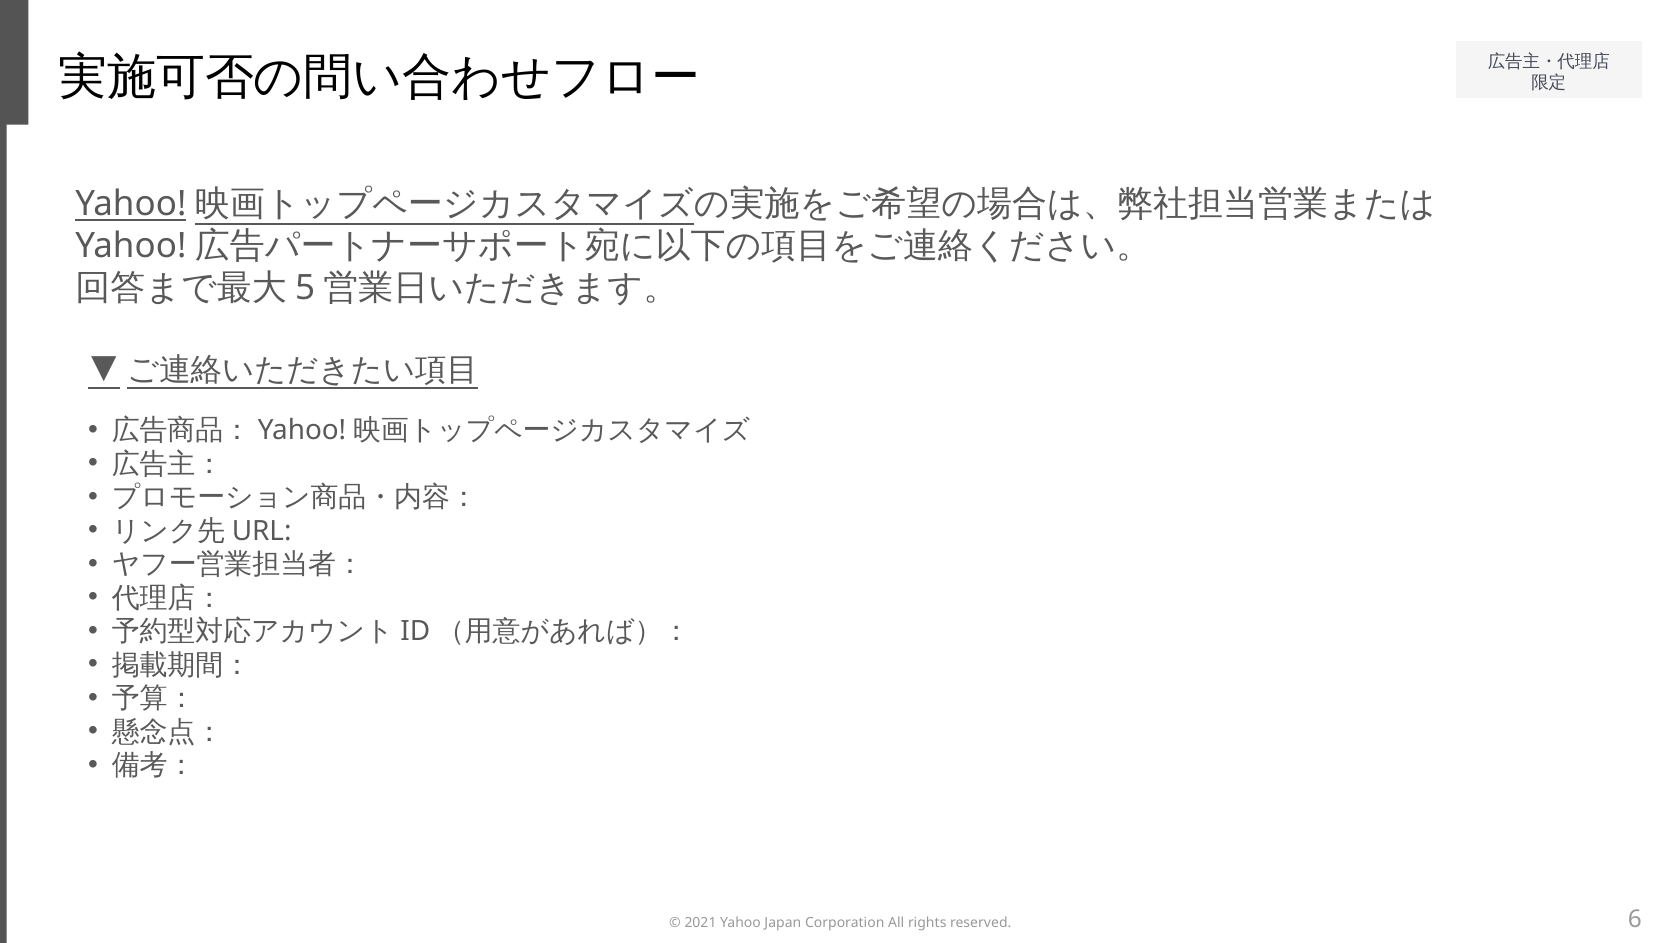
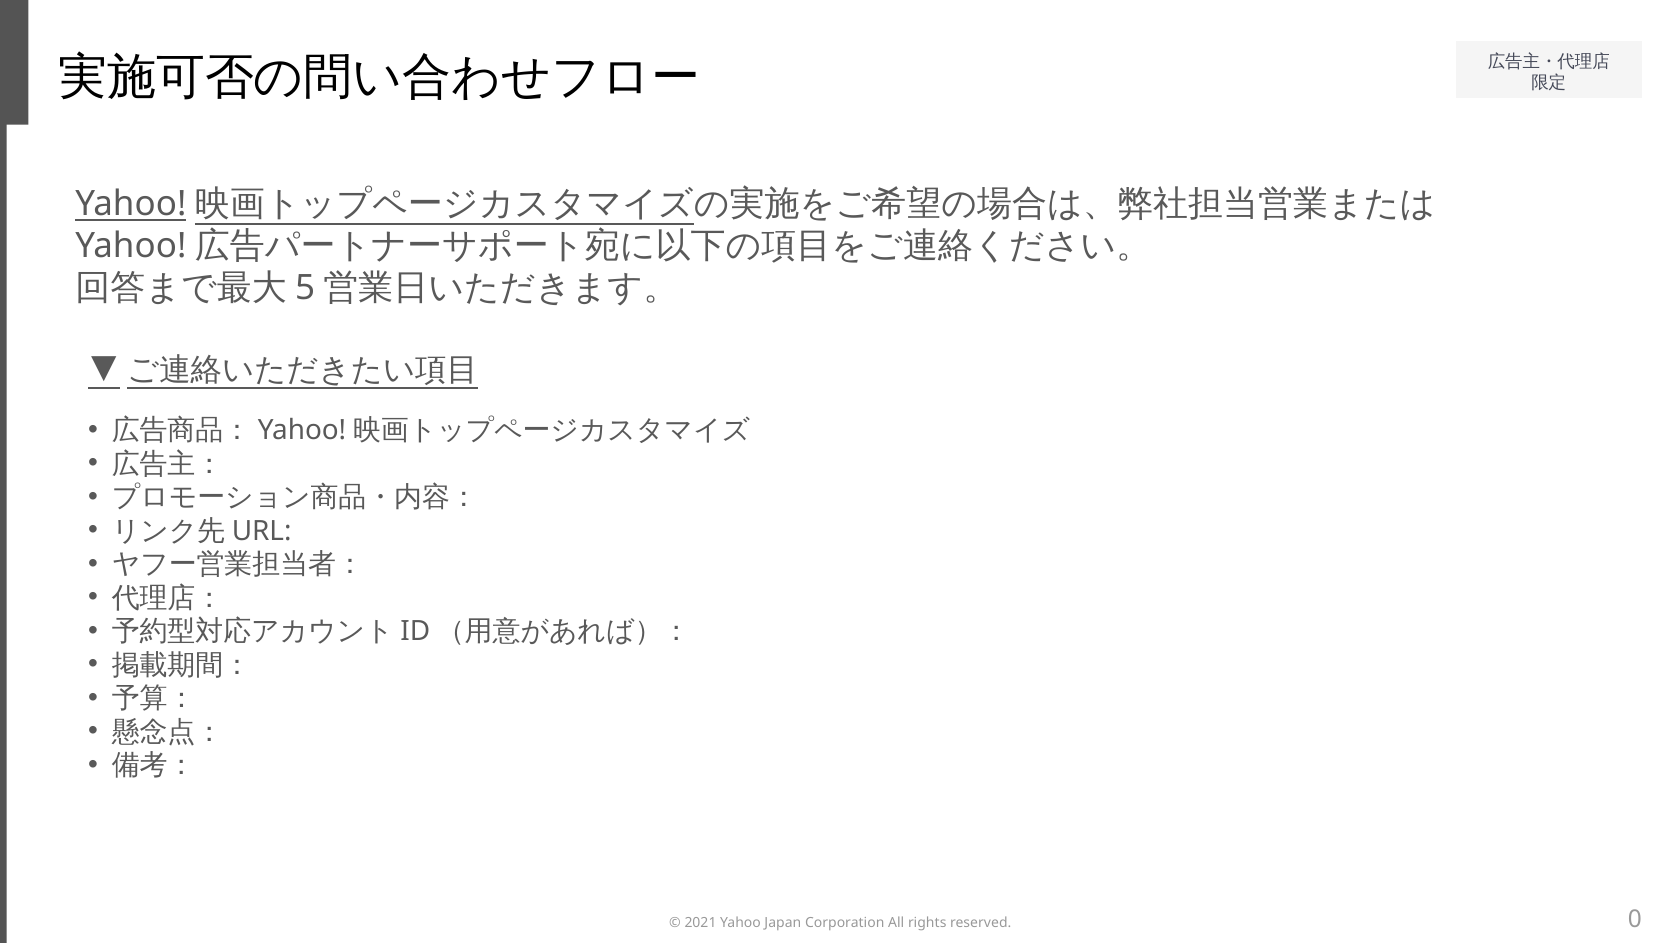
6: 6 -> 0 (1635, 920)
